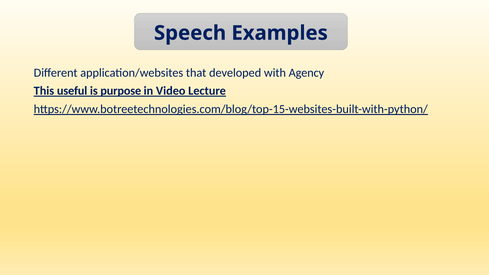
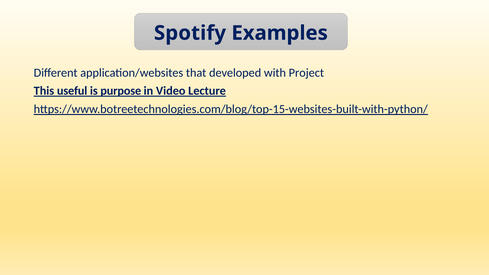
Speech: Speech -> Spotify (190, 33)
Agency: Agency -> Project (306, 73)
